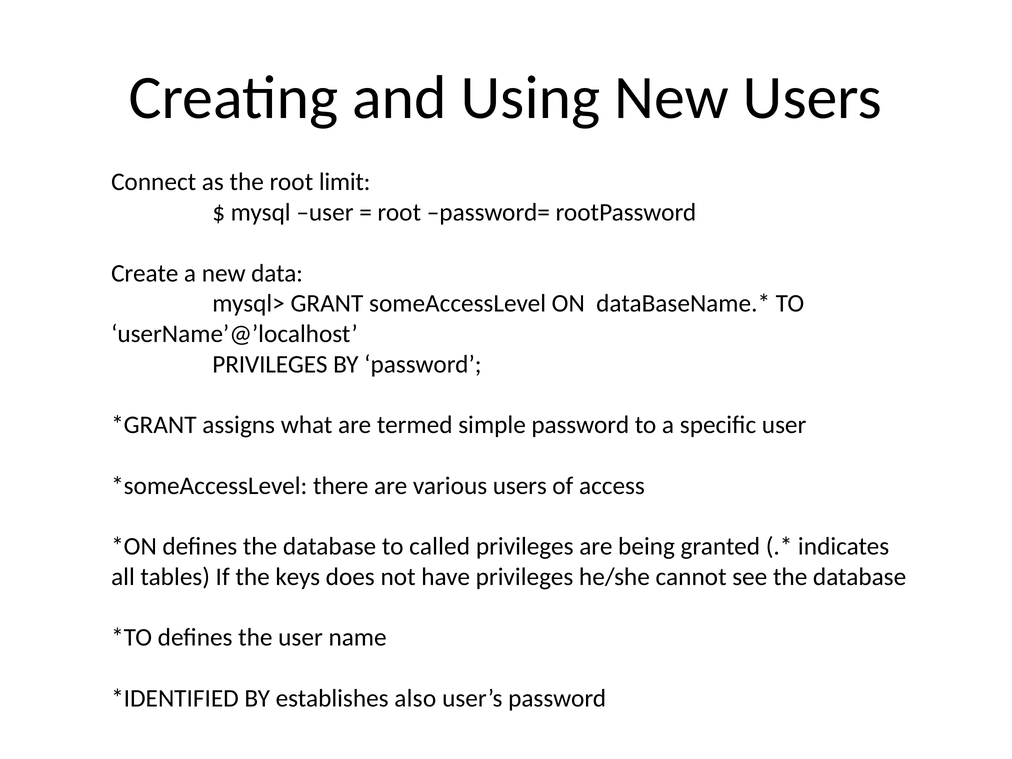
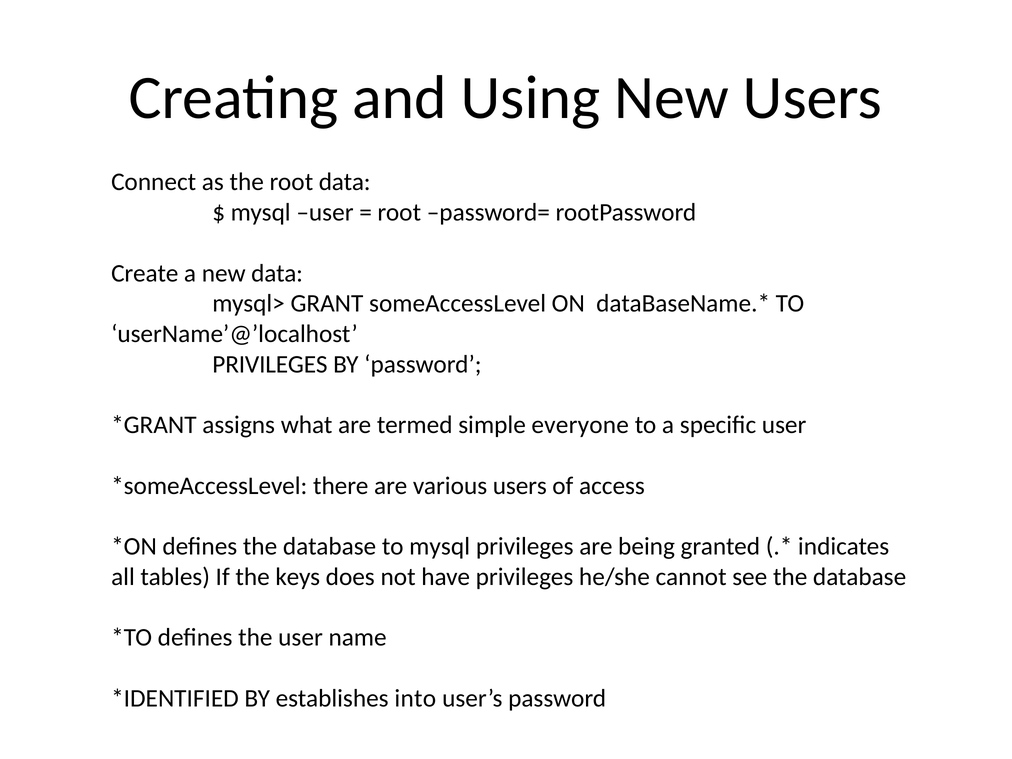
root limit: limit -> data (345, 182)
simple password: password -> everyone (580, 425)
to called: called -> mysql (440, 546)
also: also -> into (415, 698)
